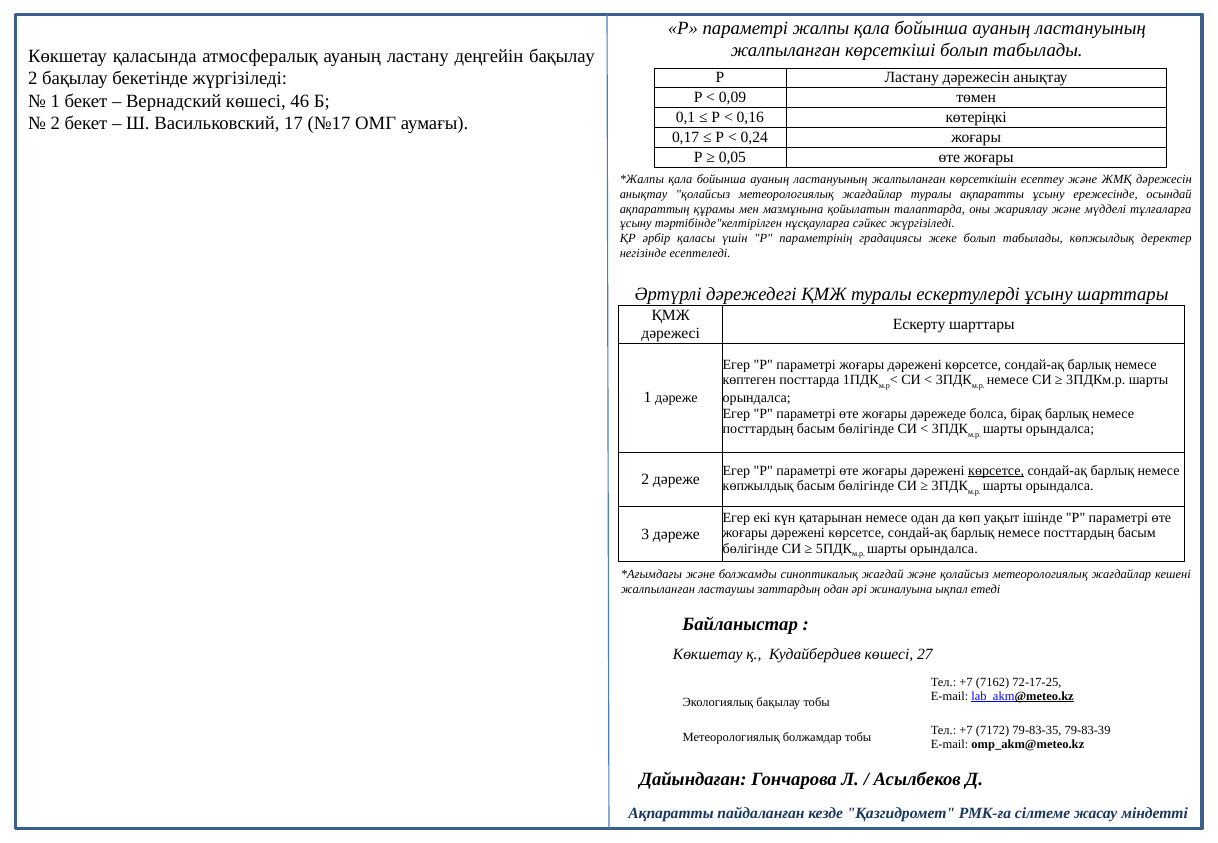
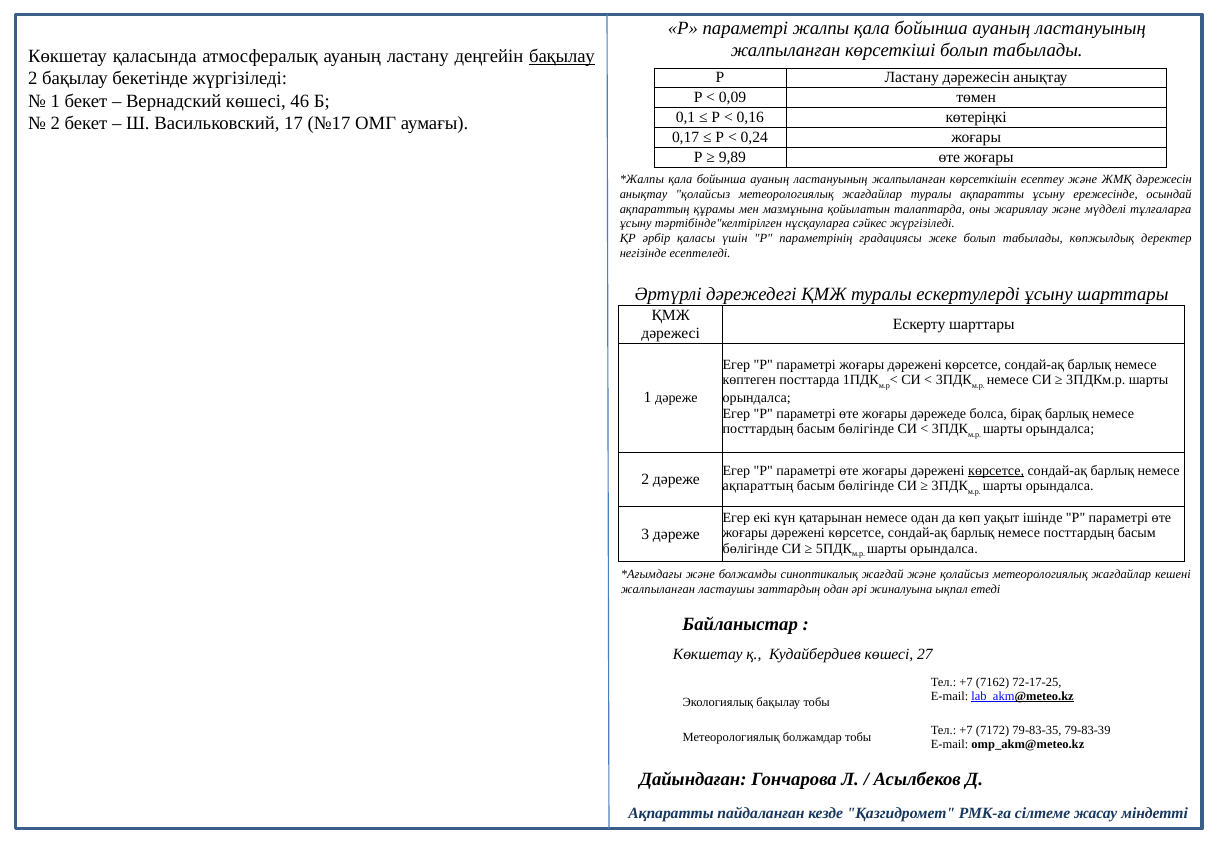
бақылау underline: none -> present (562, 56)
0,05: 0,05 -> 9,89 (732, 157)
көпжылдық: көпжылдық -> ақпараттың (758, 486)
